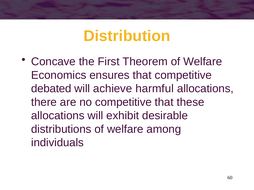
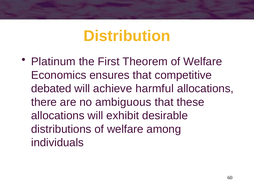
Concave: Concave -> Platinum (53, 62)
no competitive: competitive -> ambiguous (123, 102)
